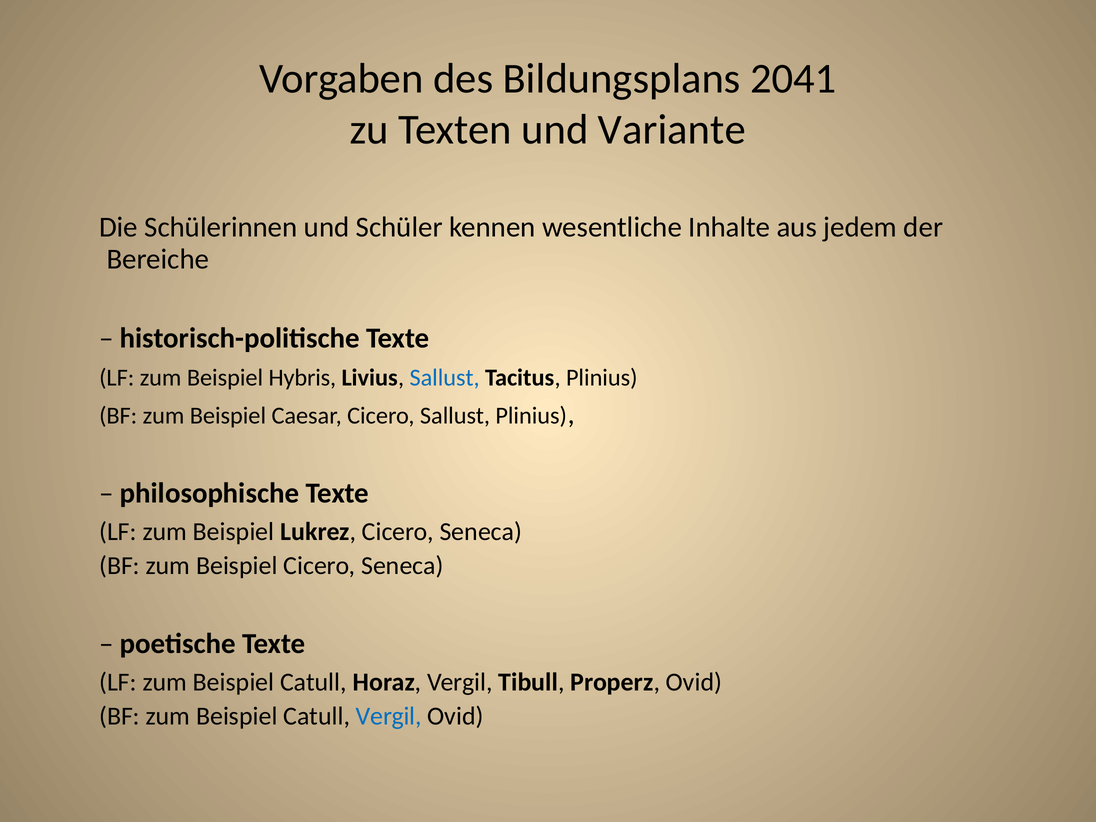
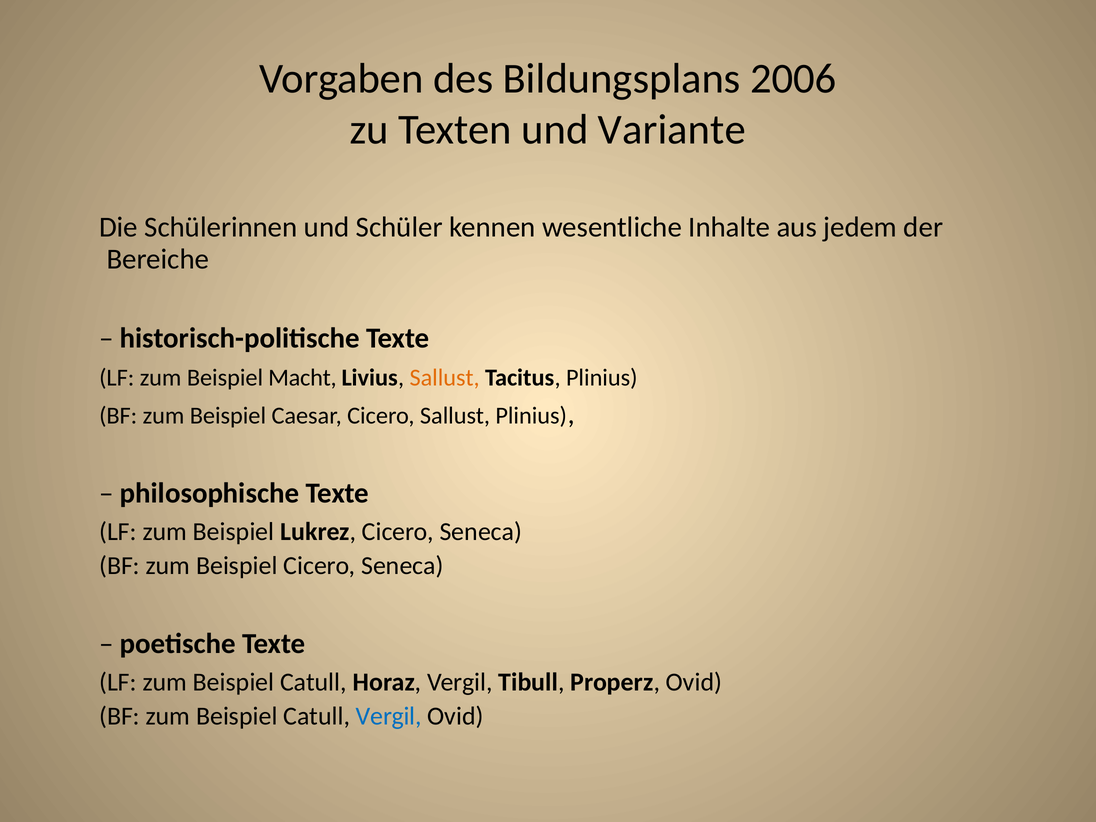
2041: 2041 -> 2006 (793, 79)
Hybris: Hybris -> Macht (302, 378)
Sallust colour: blue -> orange (445, 378)
